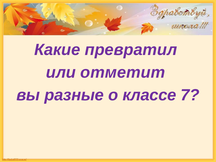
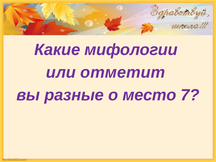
превратил: превратил -> мифологии (131, 50)
классе: классе -> место (149, 95)
